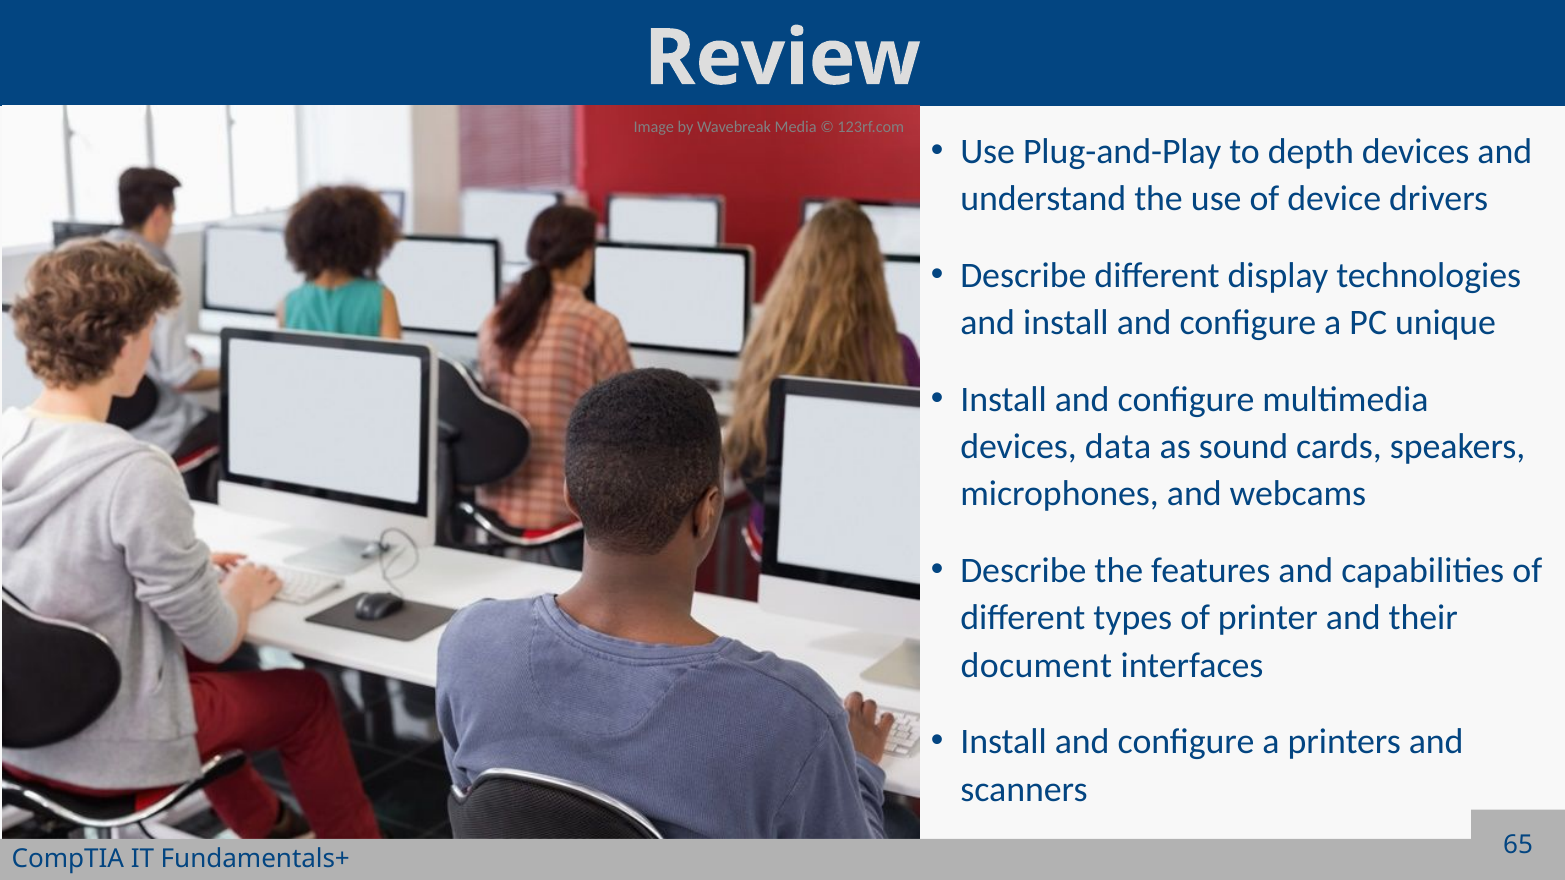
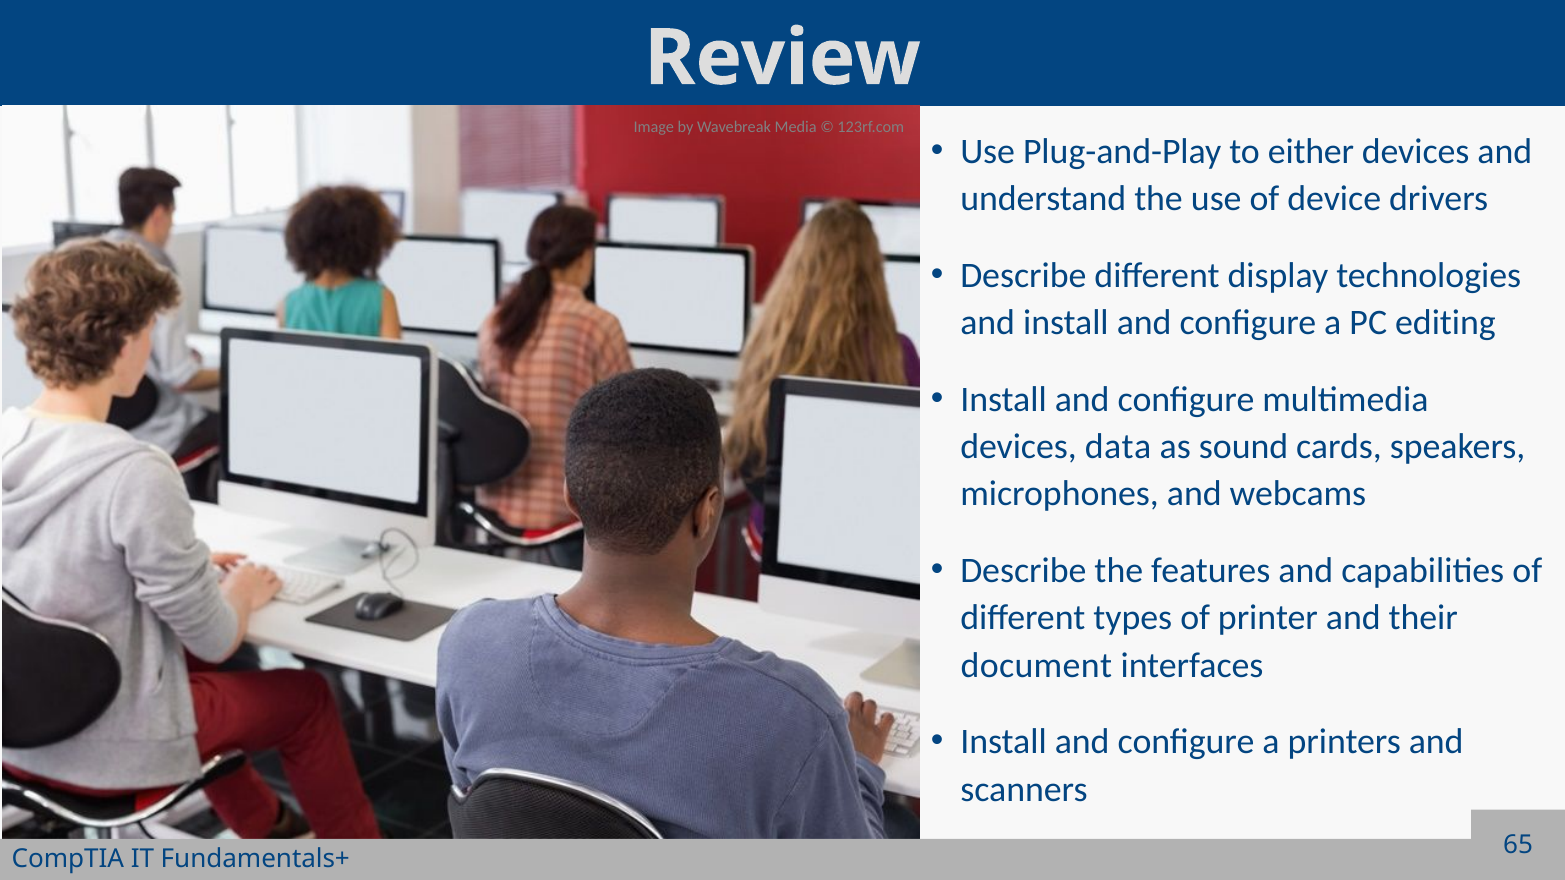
depth: depth -> either (1311, 152)
unique: unique -> editing (1445, 323)
